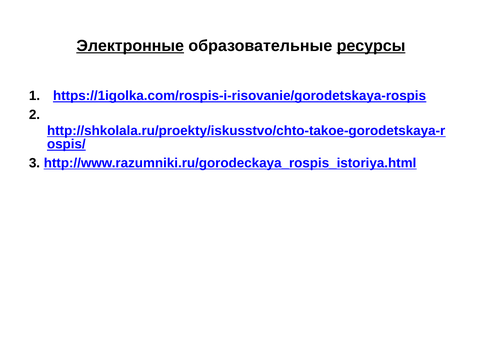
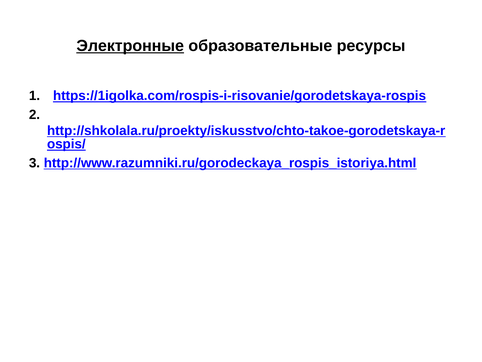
ресурсы underline: present -> none (371, 46)
